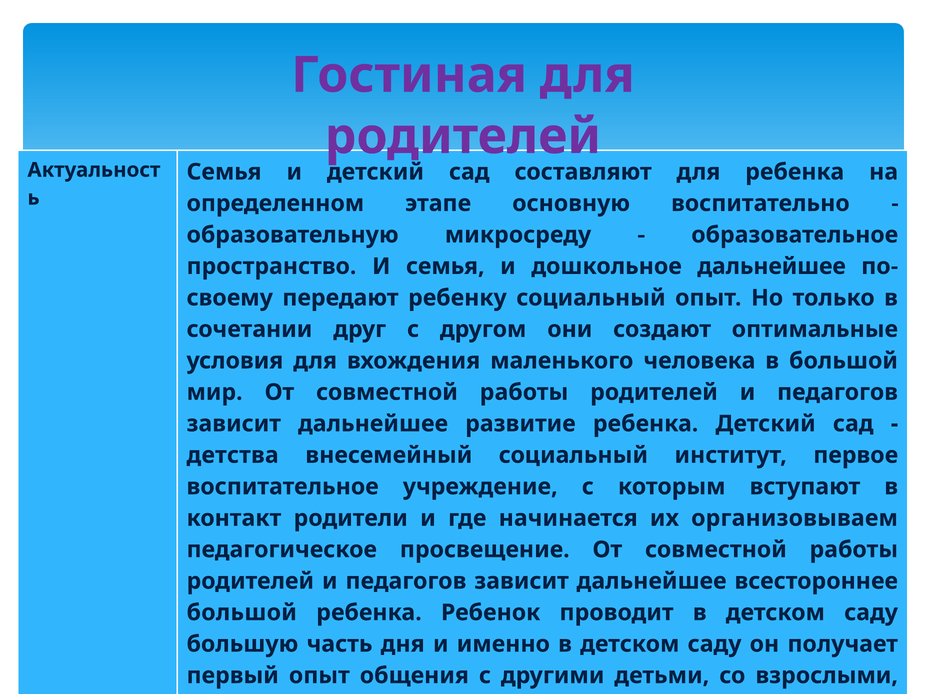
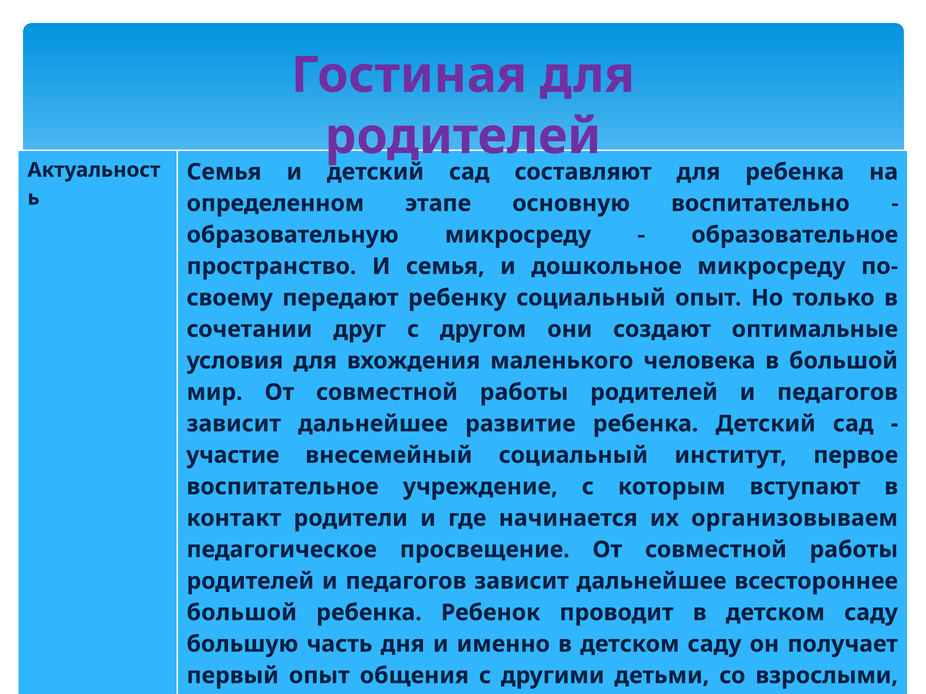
дошкольное дальнейшее: дальнейшее -> микросреду (771, 267)
детства: детства -> участие (233, 456)
